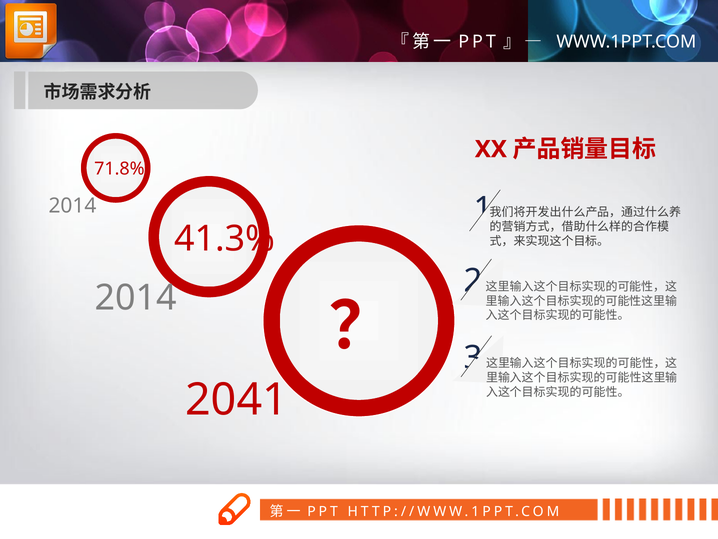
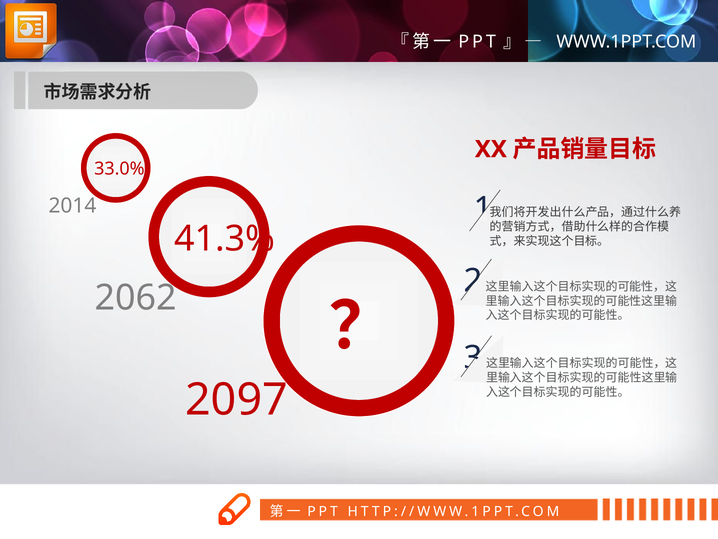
71.8%: 71.8% -> 33.0% (119, 169)
2014: 2014 -> 2062 (136, 297)
2041: 2041 -> 2097 (237, 399)
